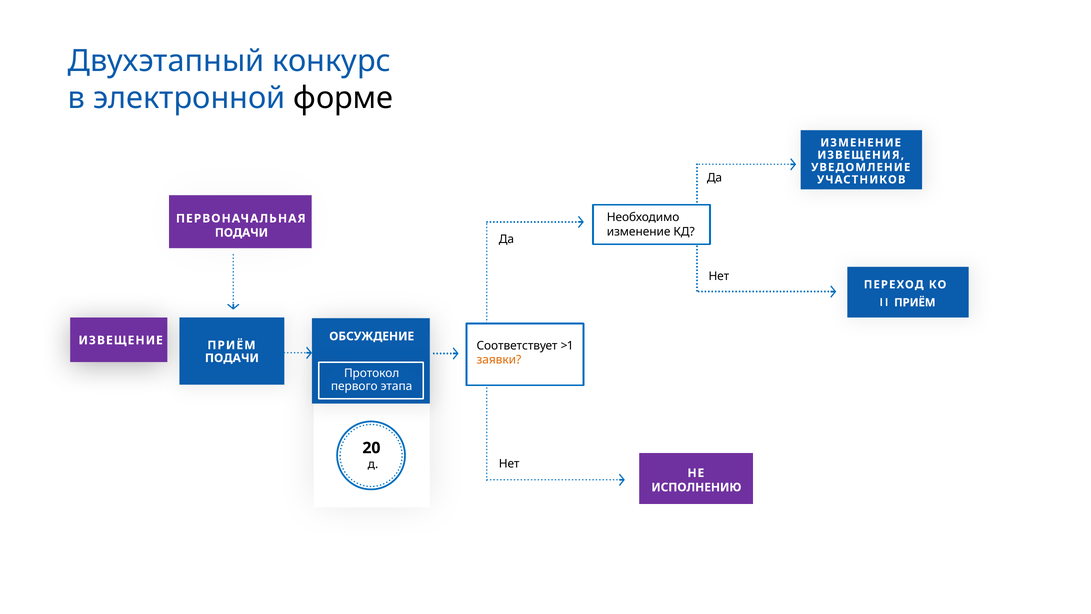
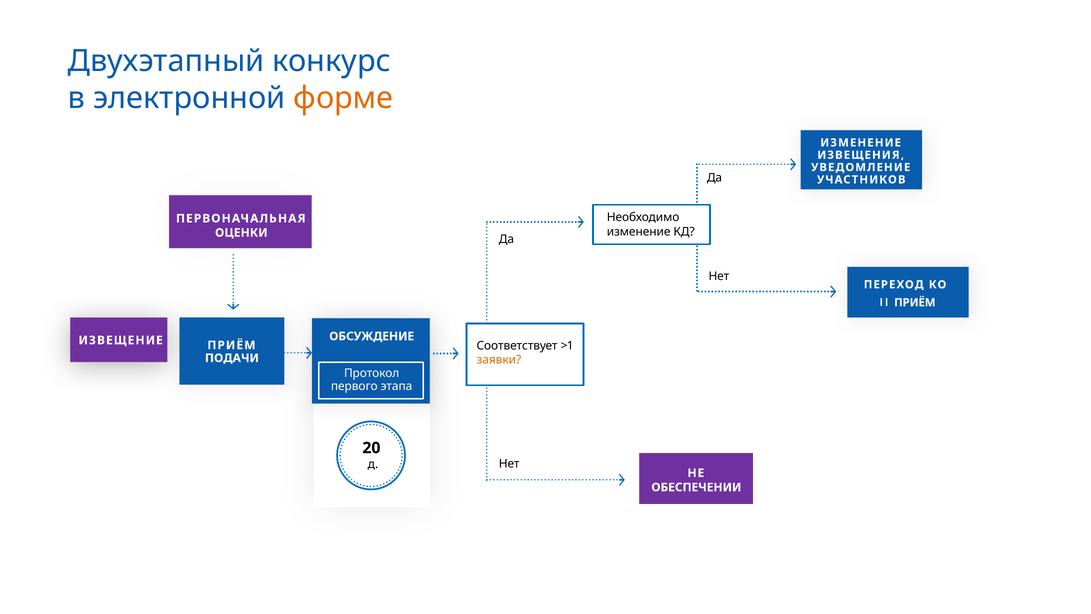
форме colour: black -> orange (343, 98)
ПОДАЧИ: ПОДАЧИ -> ОЦЕНКИ (241, 233)
ИСПОЛНЕНИЮ: ИСПОЛНЕНИЮ -> ОБЕСПЕЧЕНИИ (696, 487)
